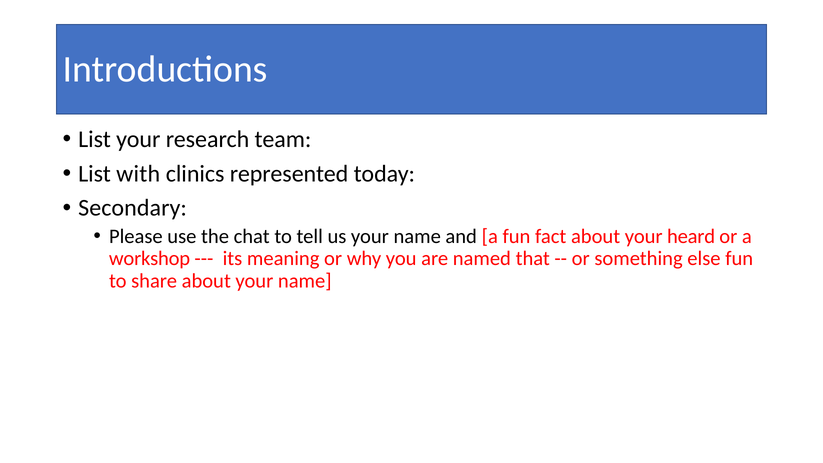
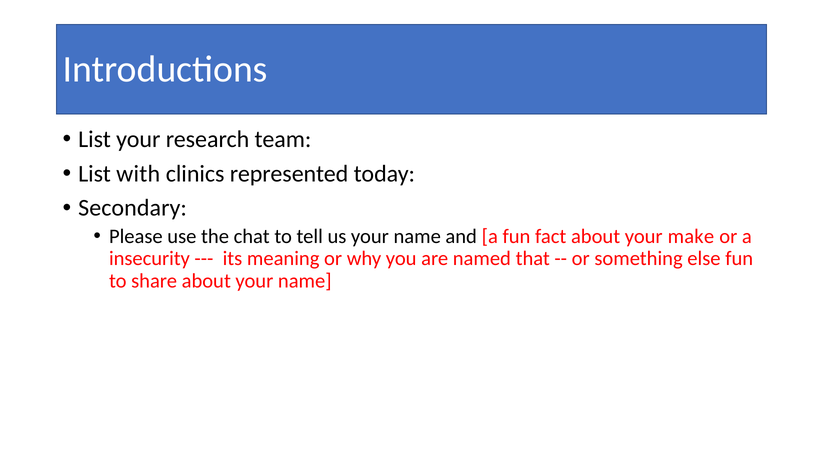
heard: heard -> make (691, 236)
workshop: workshop -> insecurity (149, 259)
